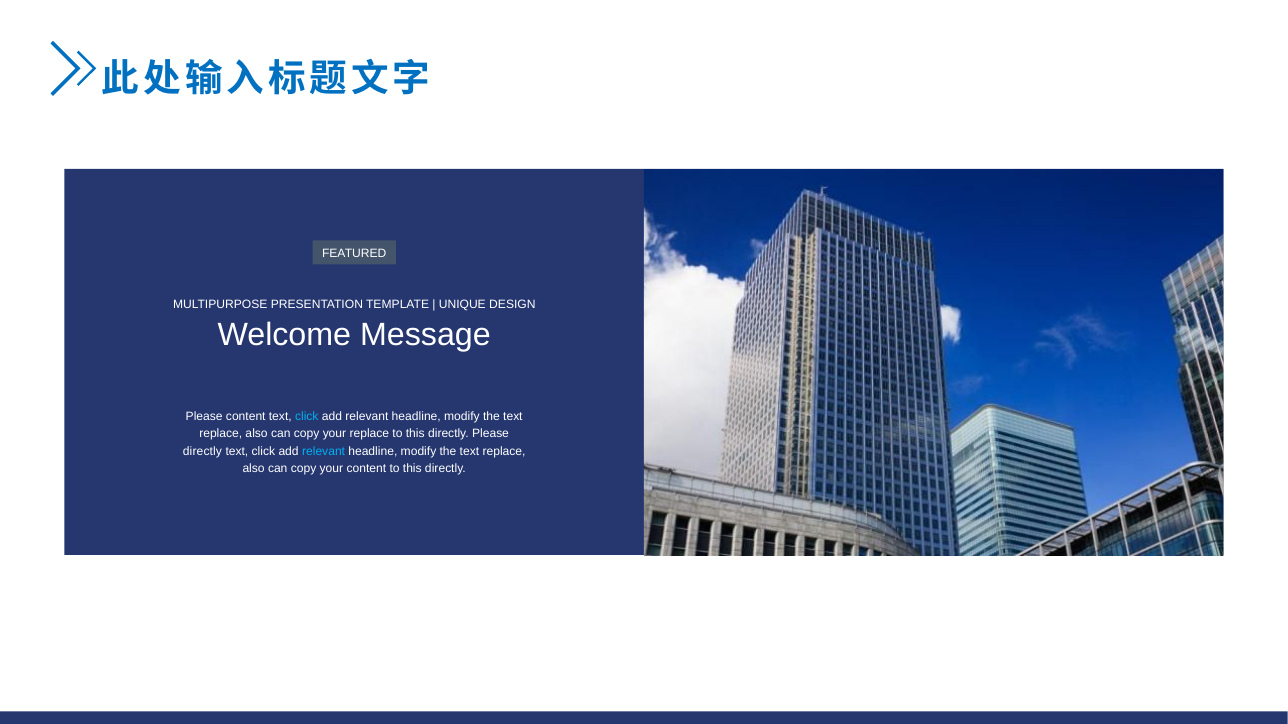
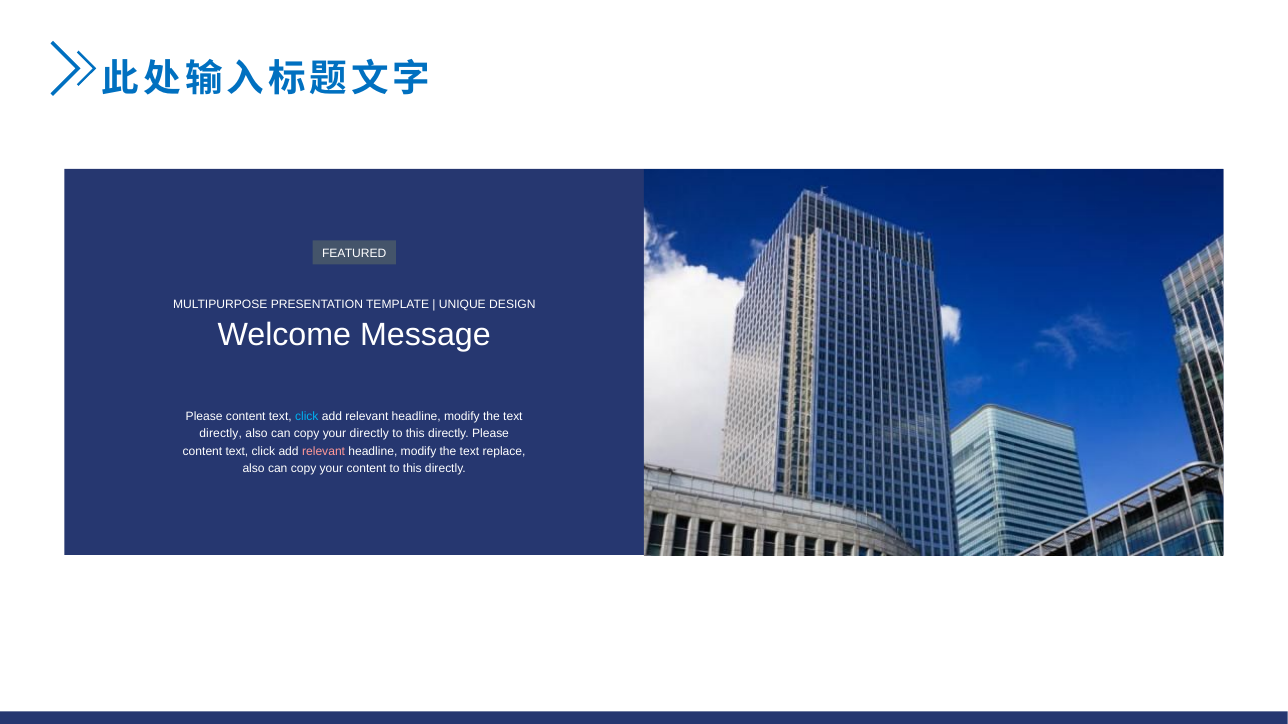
replace: replace -> directly (221, 434)
your replace: replace -> directly (369, 434)
directly: directly -> content (202, 452)
relevant colour: light blue -> pink (324, 452)
